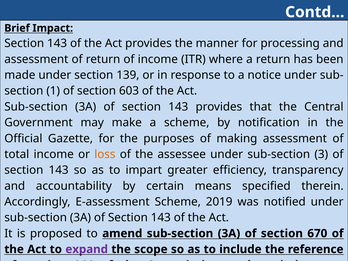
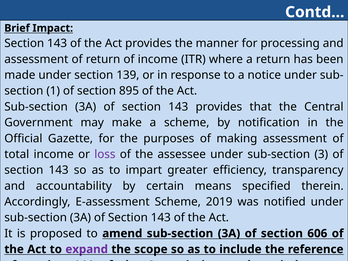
603: 603 -> 895 (129, 91)
loss colour: orange -> purple (105, 154)
670: 670 -> 606 (317, 233)
